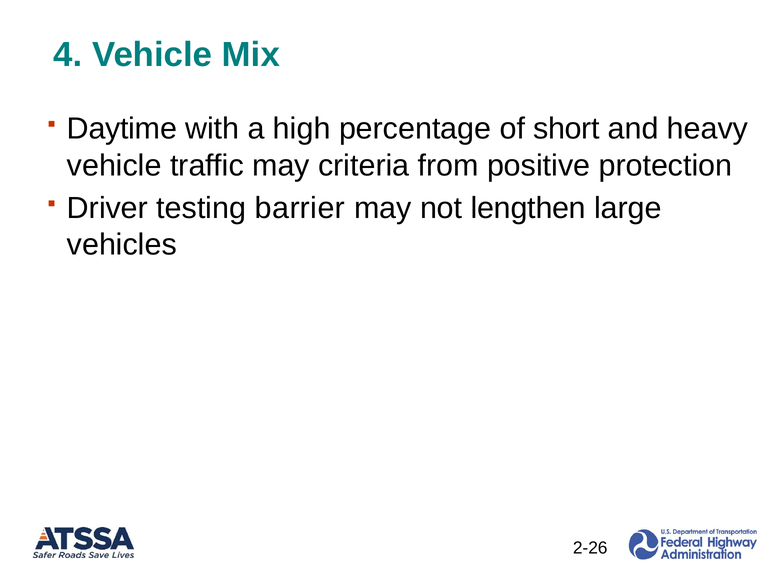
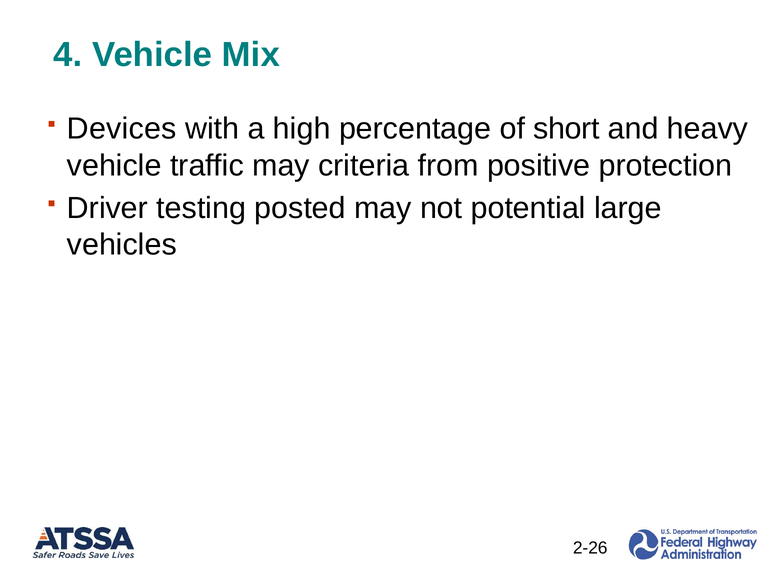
Daytime: Daytime -> Devices (122, 129)
barrier: barrier -> posted (300, 208)
lengthen: lengthen -> potential (528, 208)
